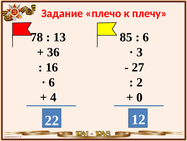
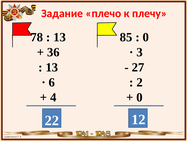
6: 6 -> 0 (146, 37)
16: 16 -> 13 (52, 67)
